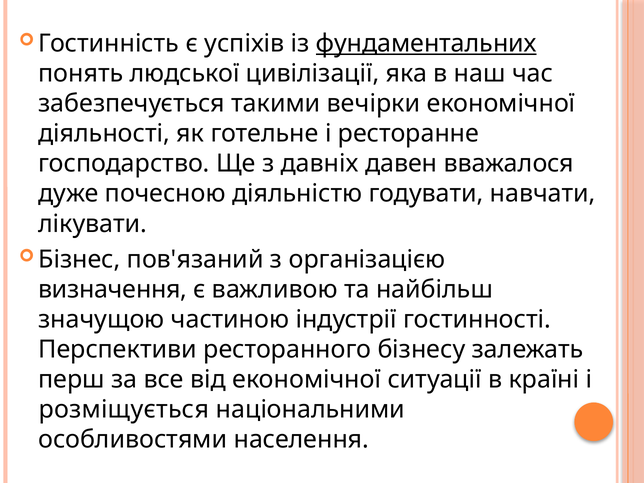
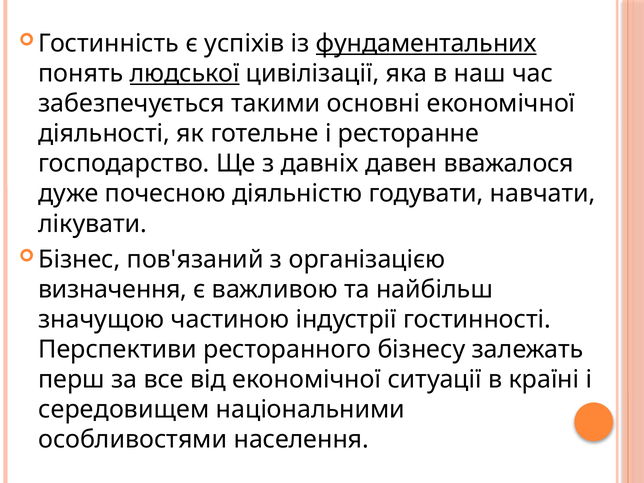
людської underline: none -> present (185, 73)
вечірки: вечірки -> основні (373, 104)
розміщується: розміщується -> середовищем (124, 410)
